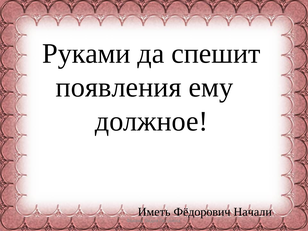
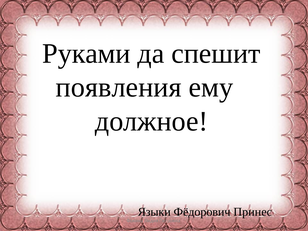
Иметь: Иметь -> Языки (154, 212)
Начали: Начали -> Принес (253, 212)
